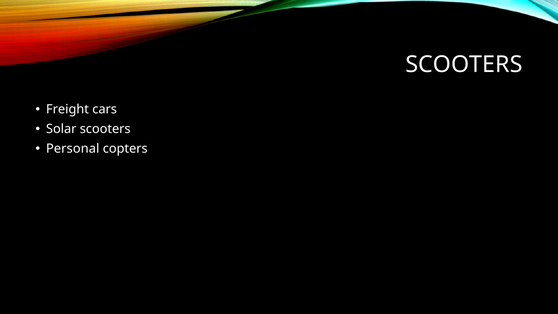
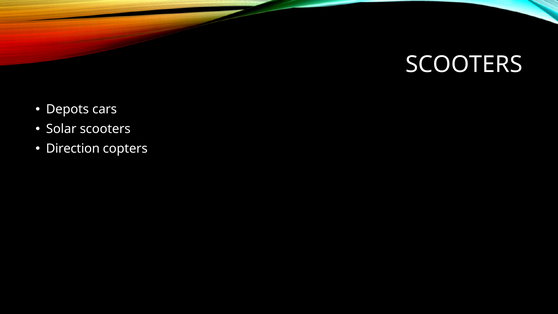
Freight: Freight -> Depots (67, 109)
Personal: Personal -> Direction (73, 149)
